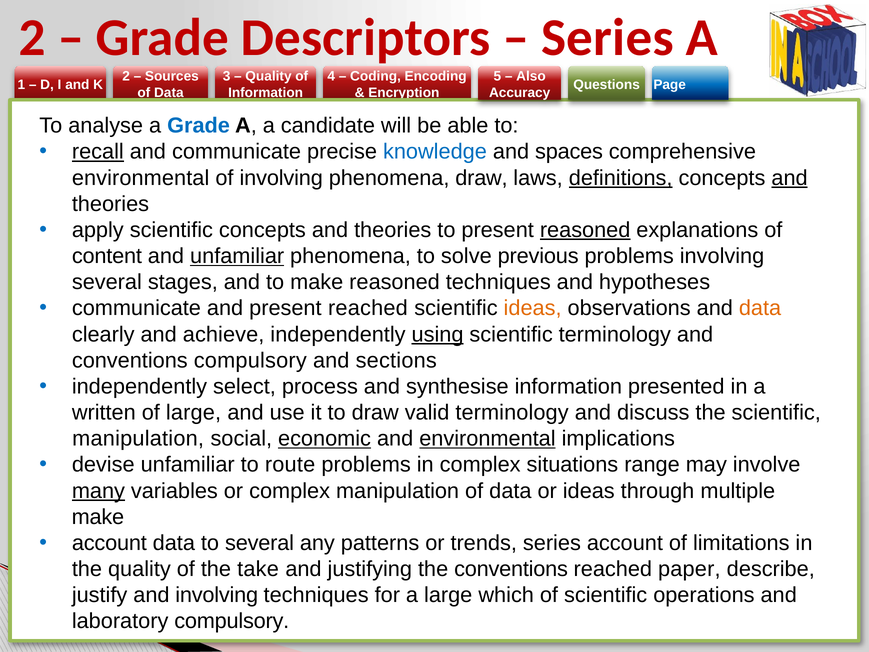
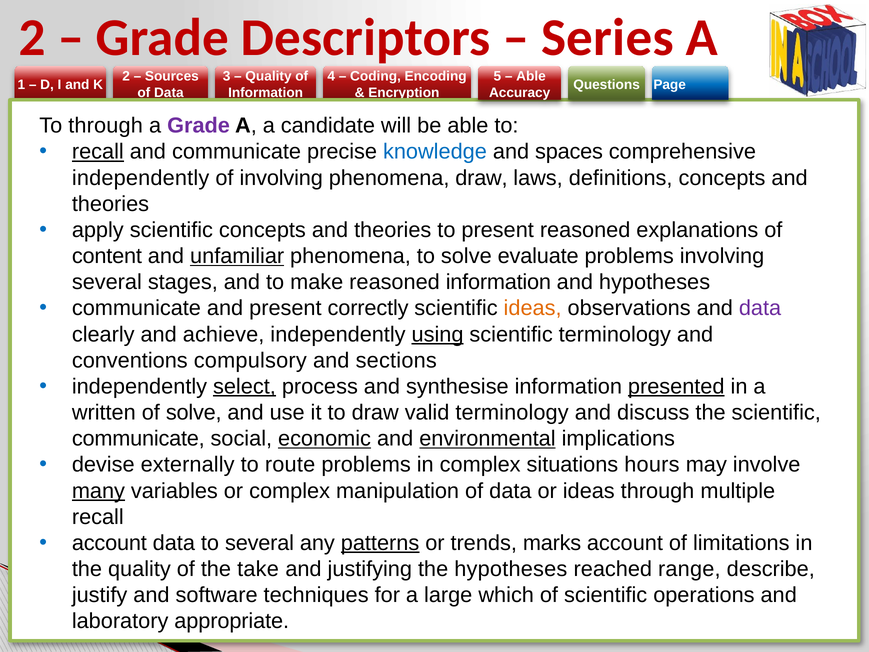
Also: Also -> Able (531, 76)
To analyse: analyse -> through (106, 126)
Grade colour: blue -> purple (199, 126)
environmental: environmental -> independently (141, 178)
definitions underline: present -> none (621, 178)
and underline: present -> none (790, 178)
reasoned underline: present -> none (585, 230)
previous: previous -> evaluate (538, 256)
reasoned techniques: techniques -> information (498, 282)
present reached: reached -> correctly (368, 308)
data colour: orange -> purple (760, 308)
select underline: none -> present (244, 386)
presented underline: none -> present (676, 386)
of large: large -> solve (194, 412)
manipulation: manipulation -> communicate (138, 439)
devise unfamiliar: unfamiliar -> externally (188, 465)
range: range -> hours (652, 465)
make: make -> recall (98, 517)
patterns underline: none -> present (380, 543)
trends series: series -> marks (552, 543)
the conventions: conventions -> hypotheses (511, 569)
paper: paper -> range (689, 569)
and involving: involving -> software (217, 595)
laboratory compulsory: compulsory -> appropriate (232, 621)
